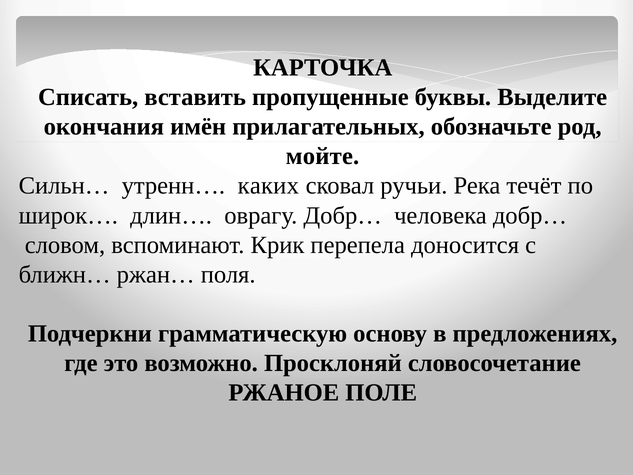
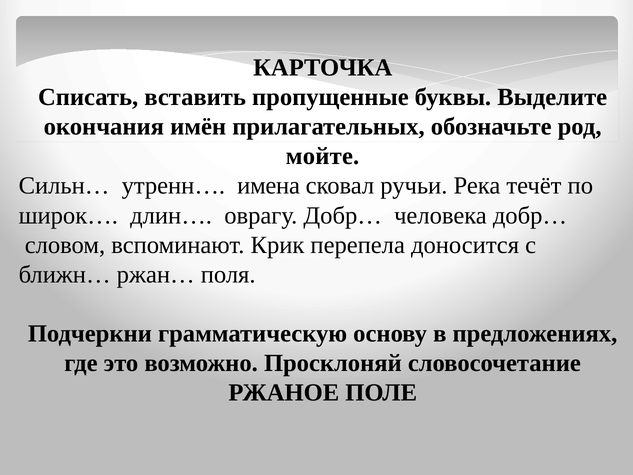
каких: каких -> имена (269, 186)
